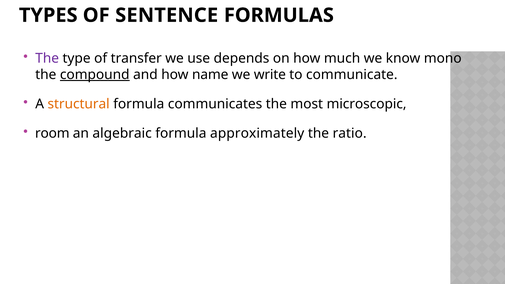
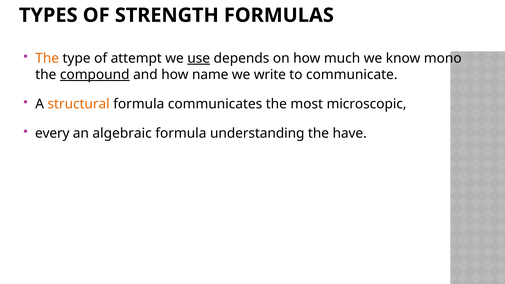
SENTENCE: SENTENCE -> STRENGTH (167, 15)
The colour: purple -> orange (47, 58)
transfer: transfer -> attempt (136, 58)
use underline: none -> present (199, 58)
room: room -> every (52, 133)
approximately: approximately -> understanding (257, 133)
ratio: ratio -> have (350, 133)
